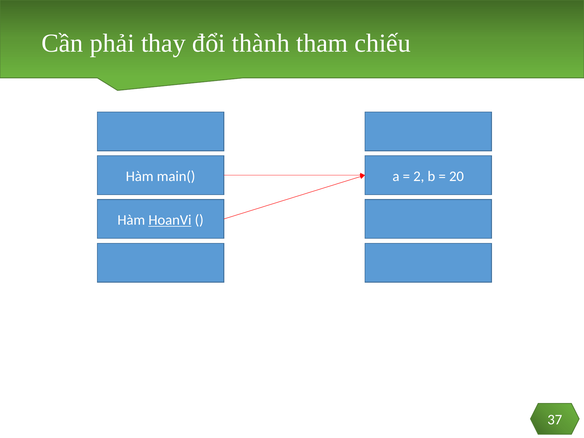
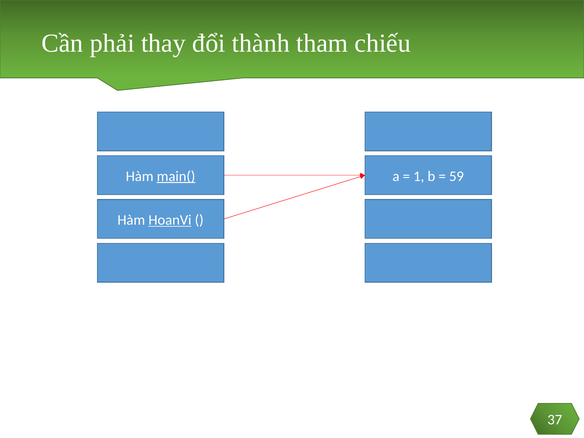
main( underline: none -> present (176, 176)
2: 2 -> 1 (419, 176)
20: 20 -> 59 (456, 176)
